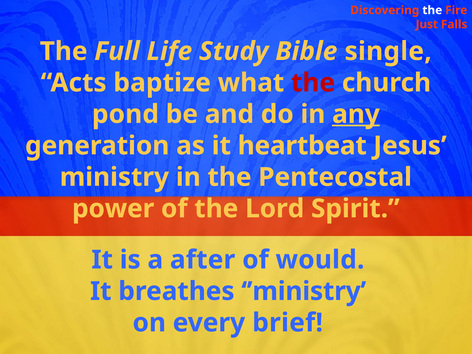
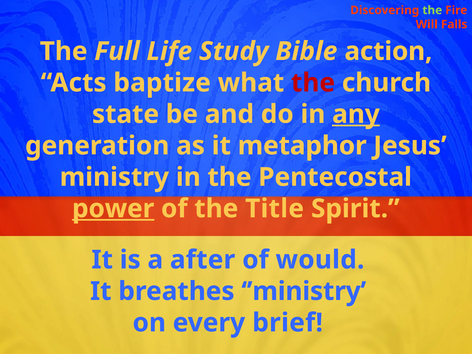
the colour: white -> light green (432, 10)
Just: Just -> Will (427, 24)
single: single -> action (388, 51)
pond: pond -> state (126, 114)
heartbeat: heartbeat -> metaphor (302, 146)
power underline: none -> present (113, 209)
Lord: Lord -> Title (275, 209)
